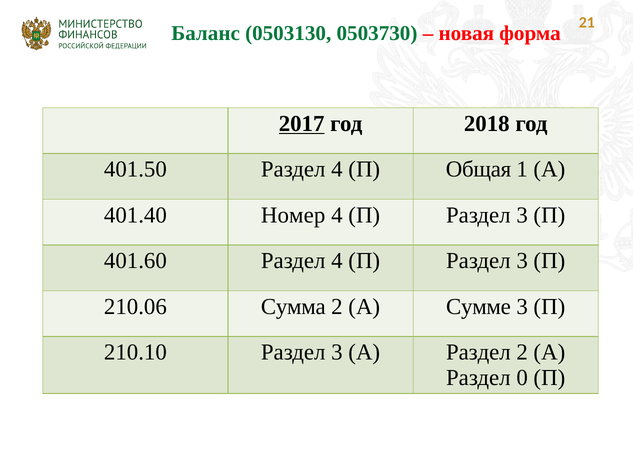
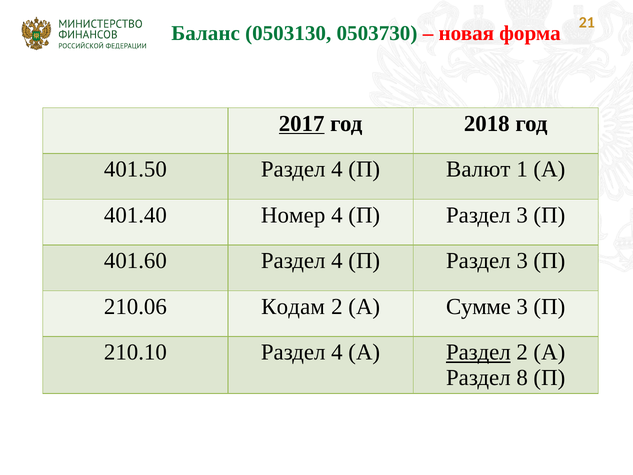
Общая: Общая -> Валют (478, 169)
Сумма: Сумма -> Кодам (293, 306)
210.10 Раздел 3: 3 -> 4 (337, 352)
Раздел underline: none -> present (478, 352)
0: 0 -> 8 (522, 378)
